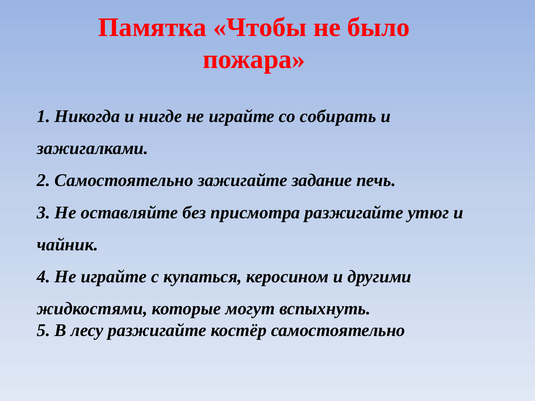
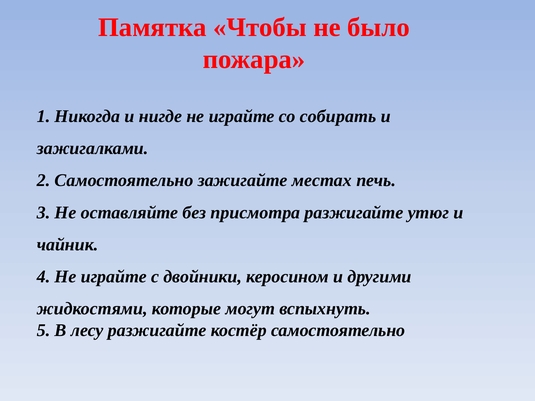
задание: задание -> местах (322, 181)
купаться: купаться -> двойники (203, 277)
